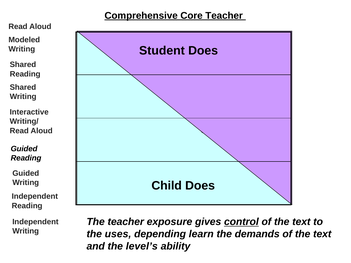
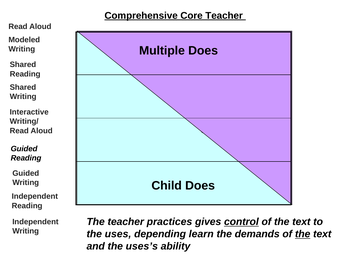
Student: Student -> Multiple (162, 51)
exposure: exposure -> practices (169, 222)
the underline: none -> present (303, 234)
level’s: level’s -> uses’s (142, 247)
